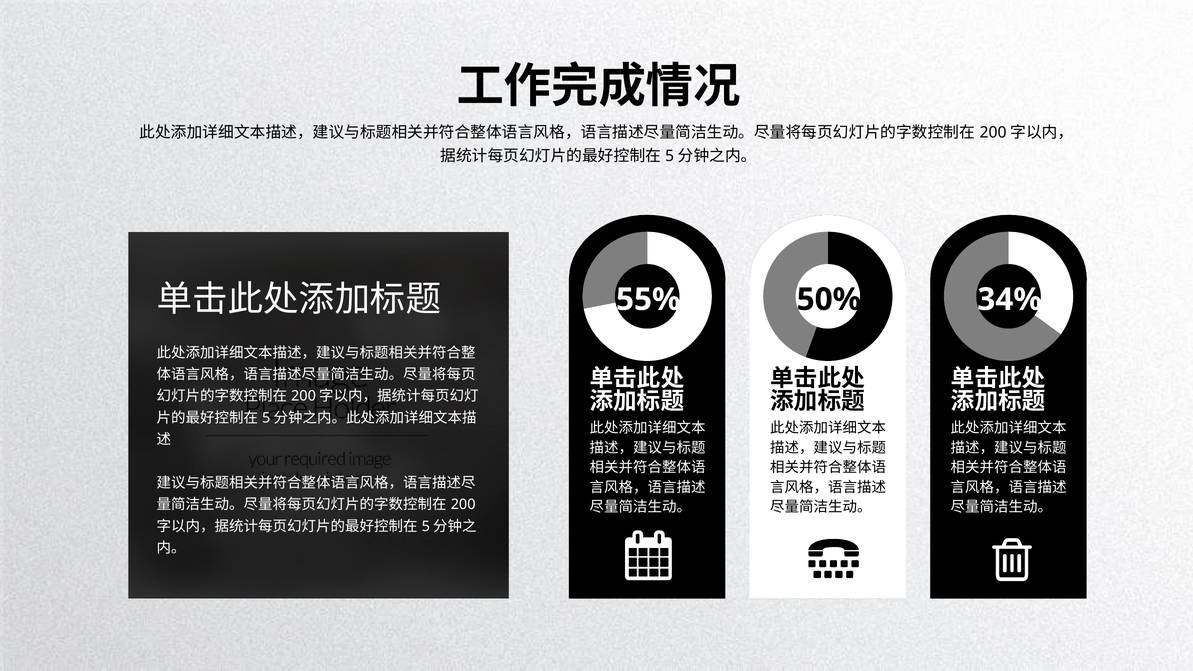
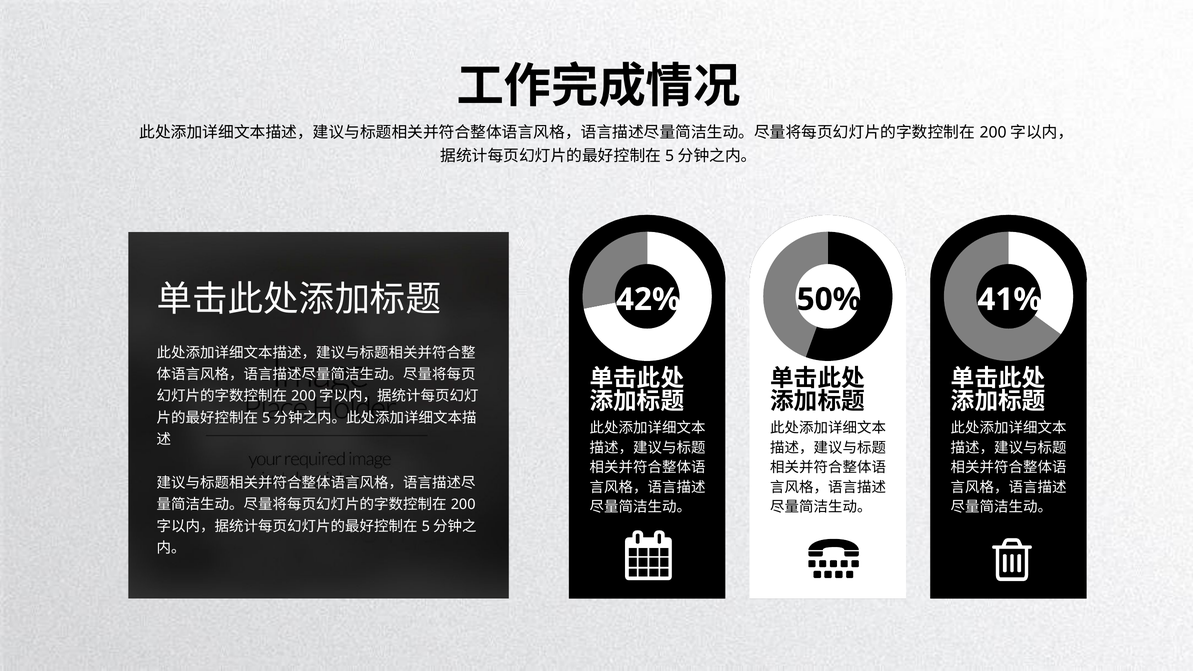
34%: 34% -> 41% (1010, 299)
55%: 55% -> 42% (648, 299)
